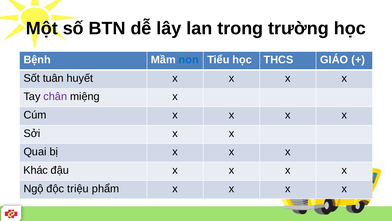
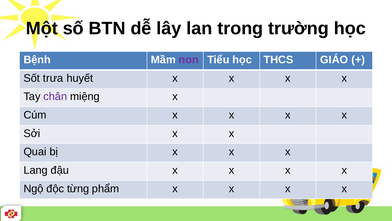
non colour: blue -> purple (189, 60)
tuân: tuân -> trưa (53, 78)
Khác: Khác -> Lang (36, 170)
triệu: triệu -> từng (78, 188)
